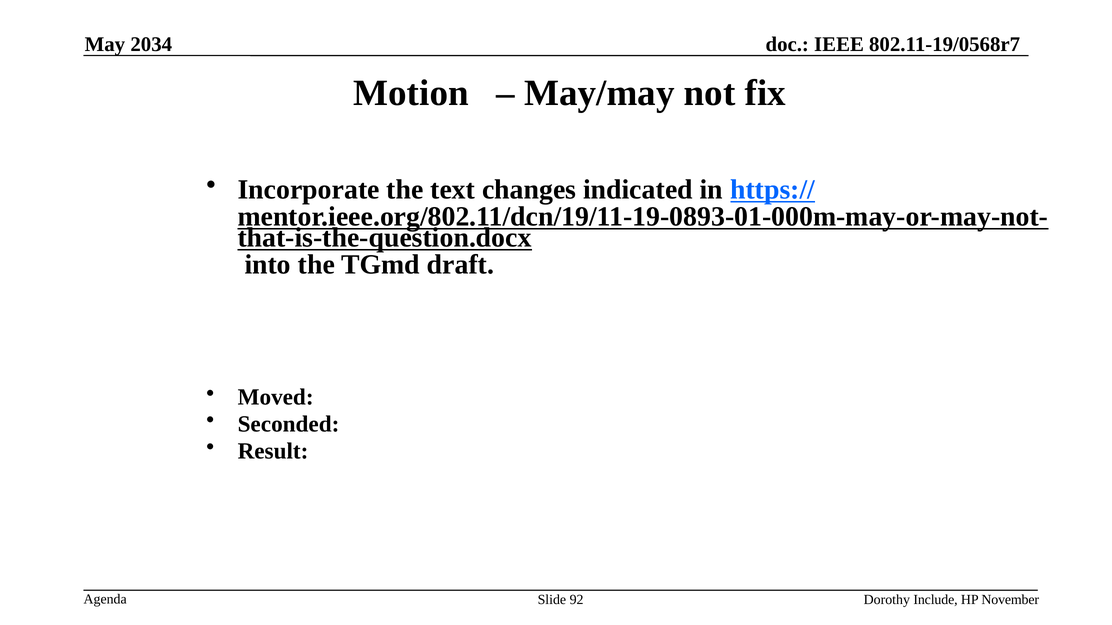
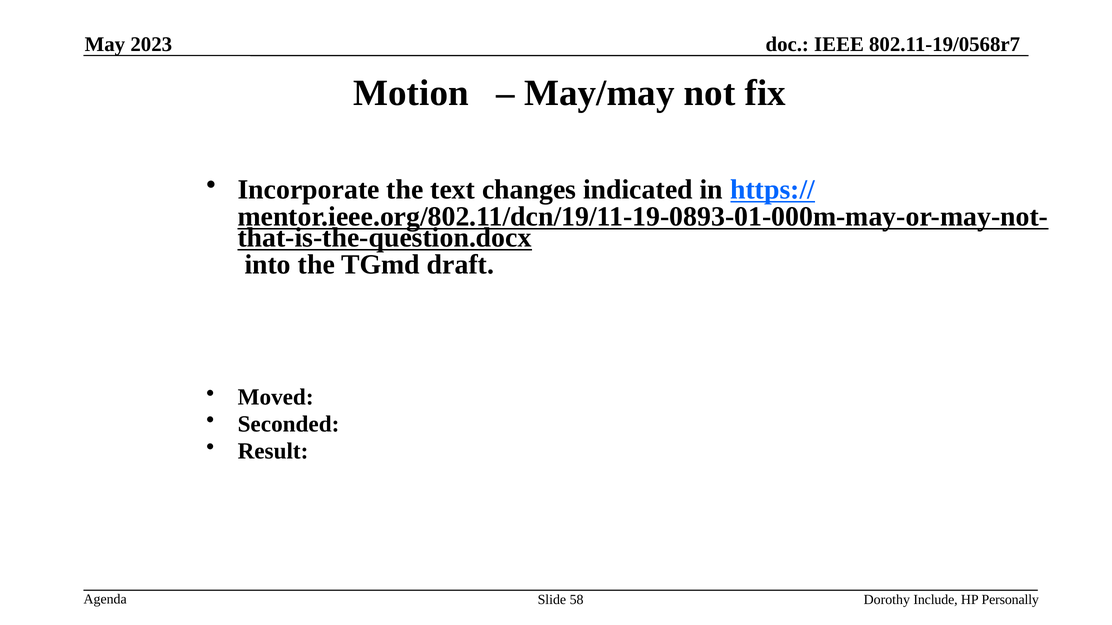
2034: 2034 -> 2023 (151, 45)
92: 92 -> 58 (577, 600)
November: November -> Personally (1010, 600)
